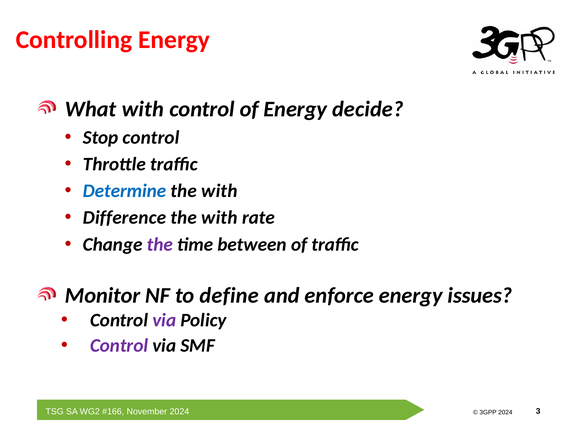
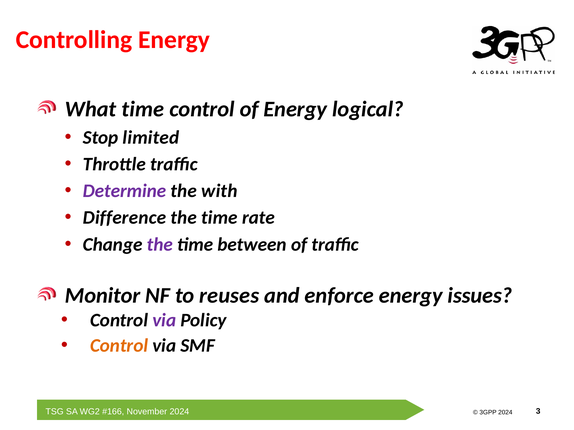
What with: with -> time (143, 109)
decide: decide -> logical (368, 109)
Stop control: control -> limited (151, 138)
Determine colour: blue -> purple (125, 191)
with: with -> time (219, 218)
define: define -> reuses (229, 296)
Control colour: purple -> orange (119, 346)
